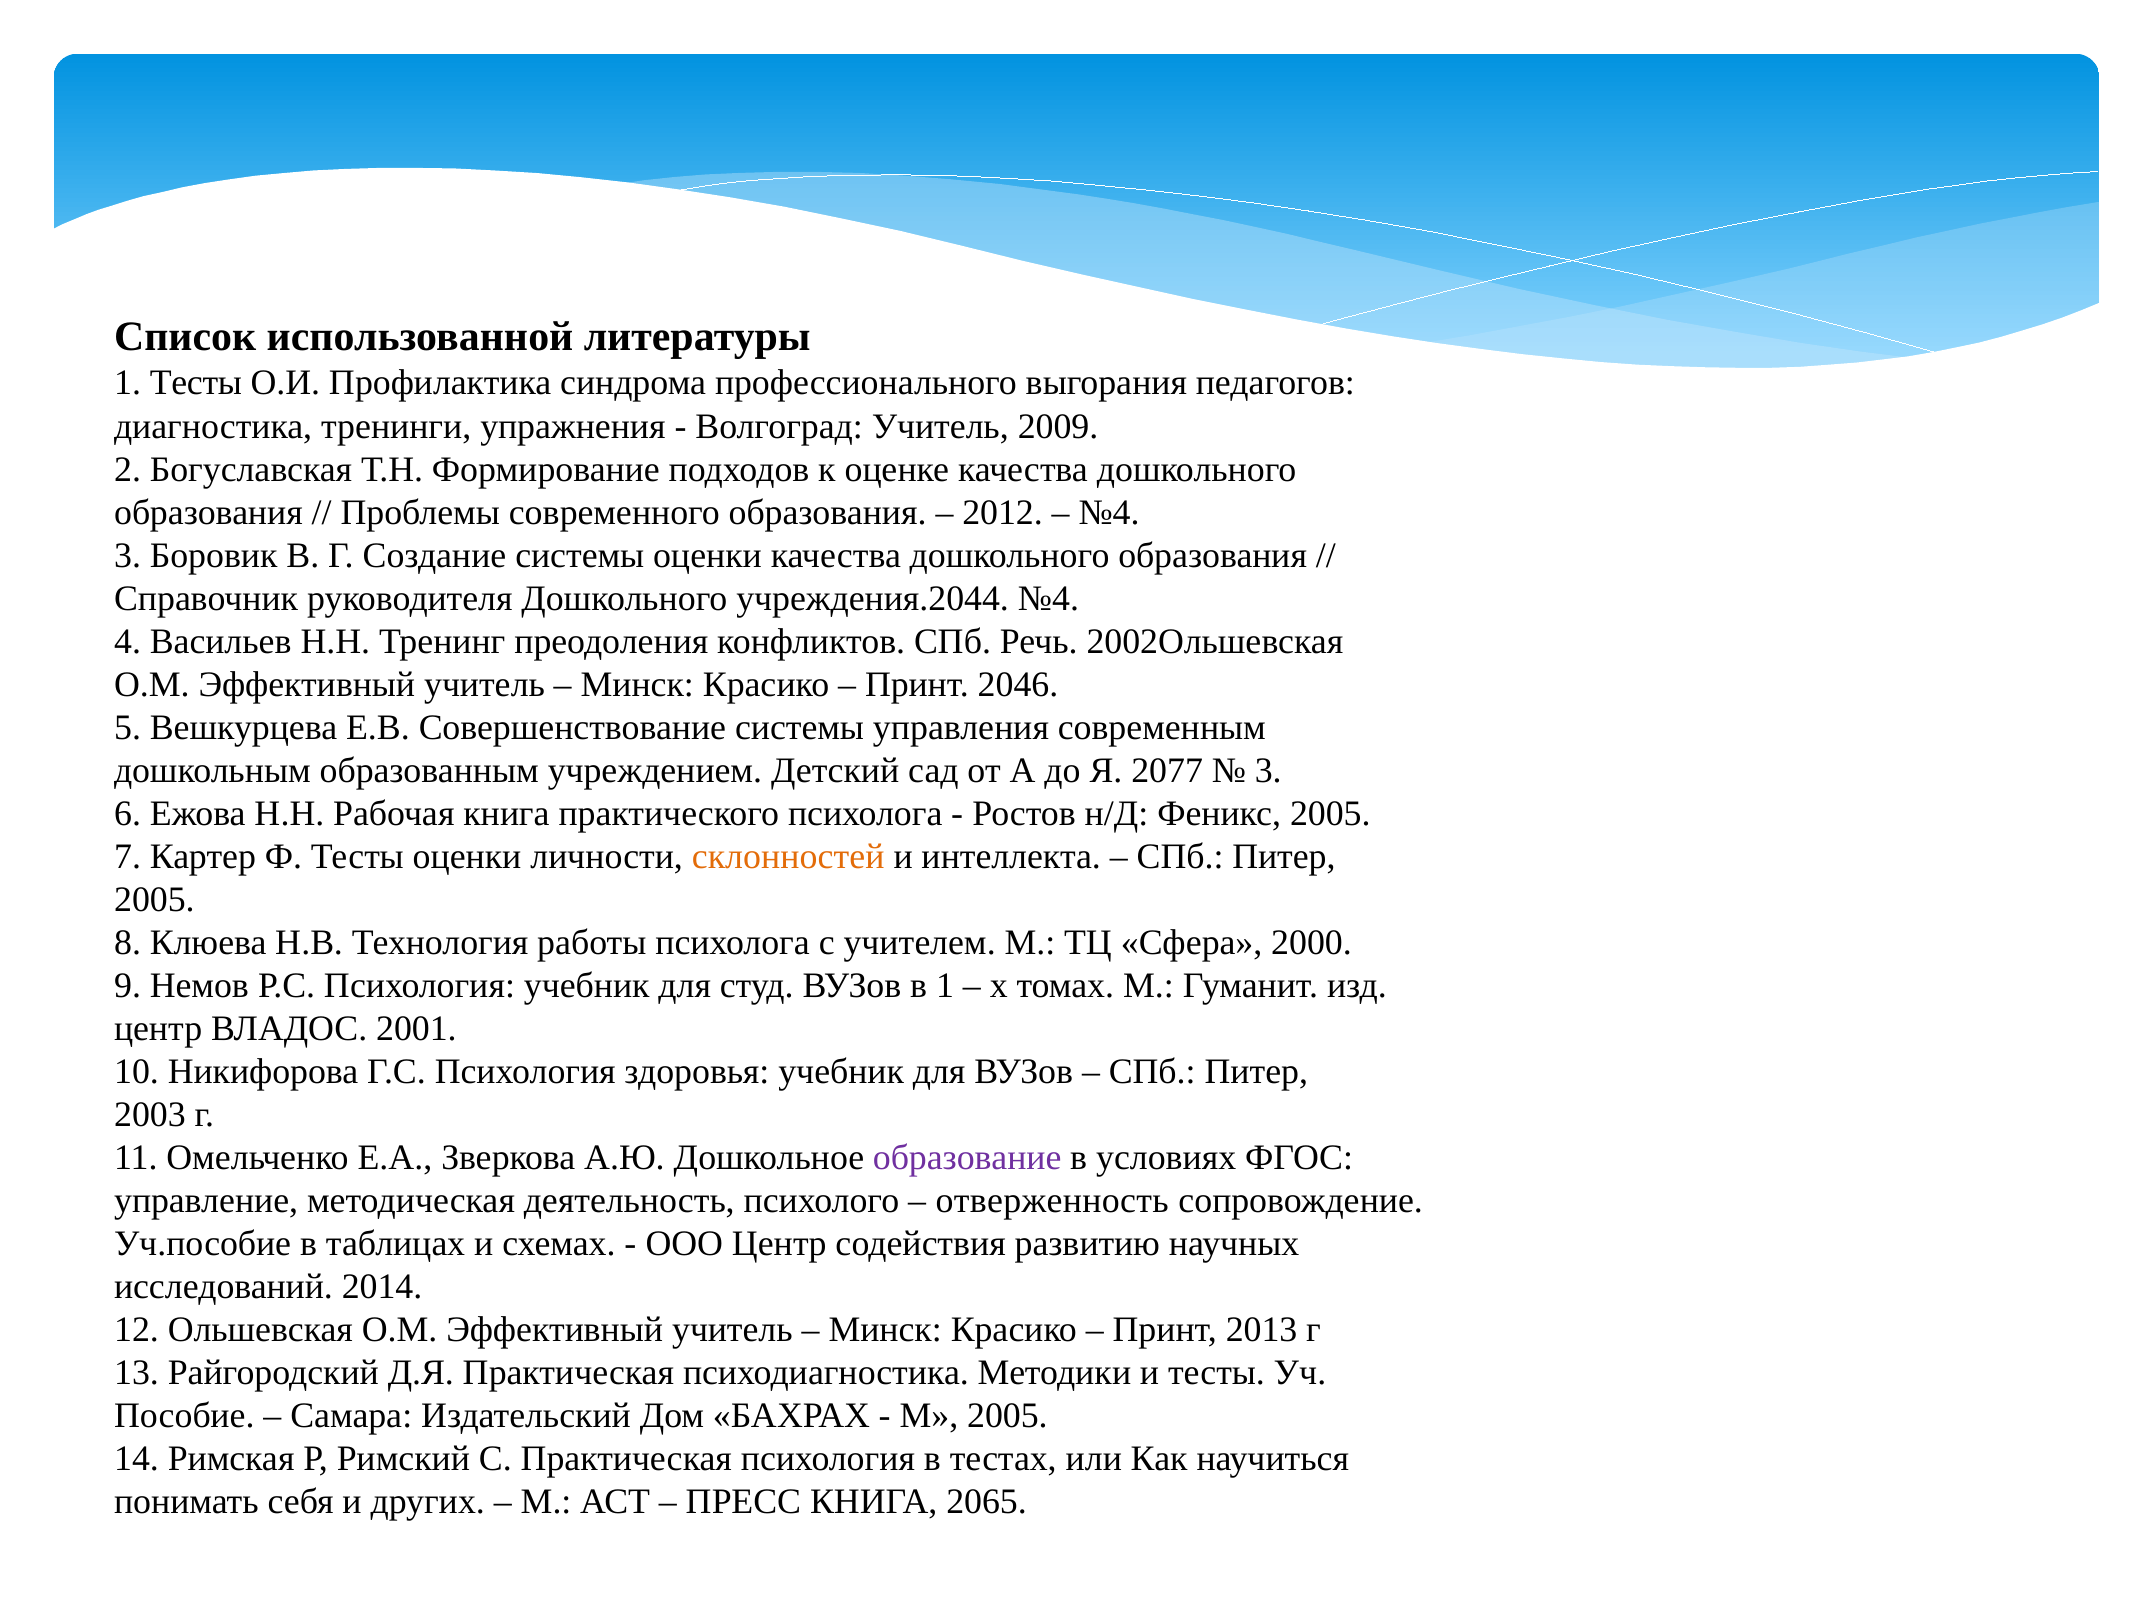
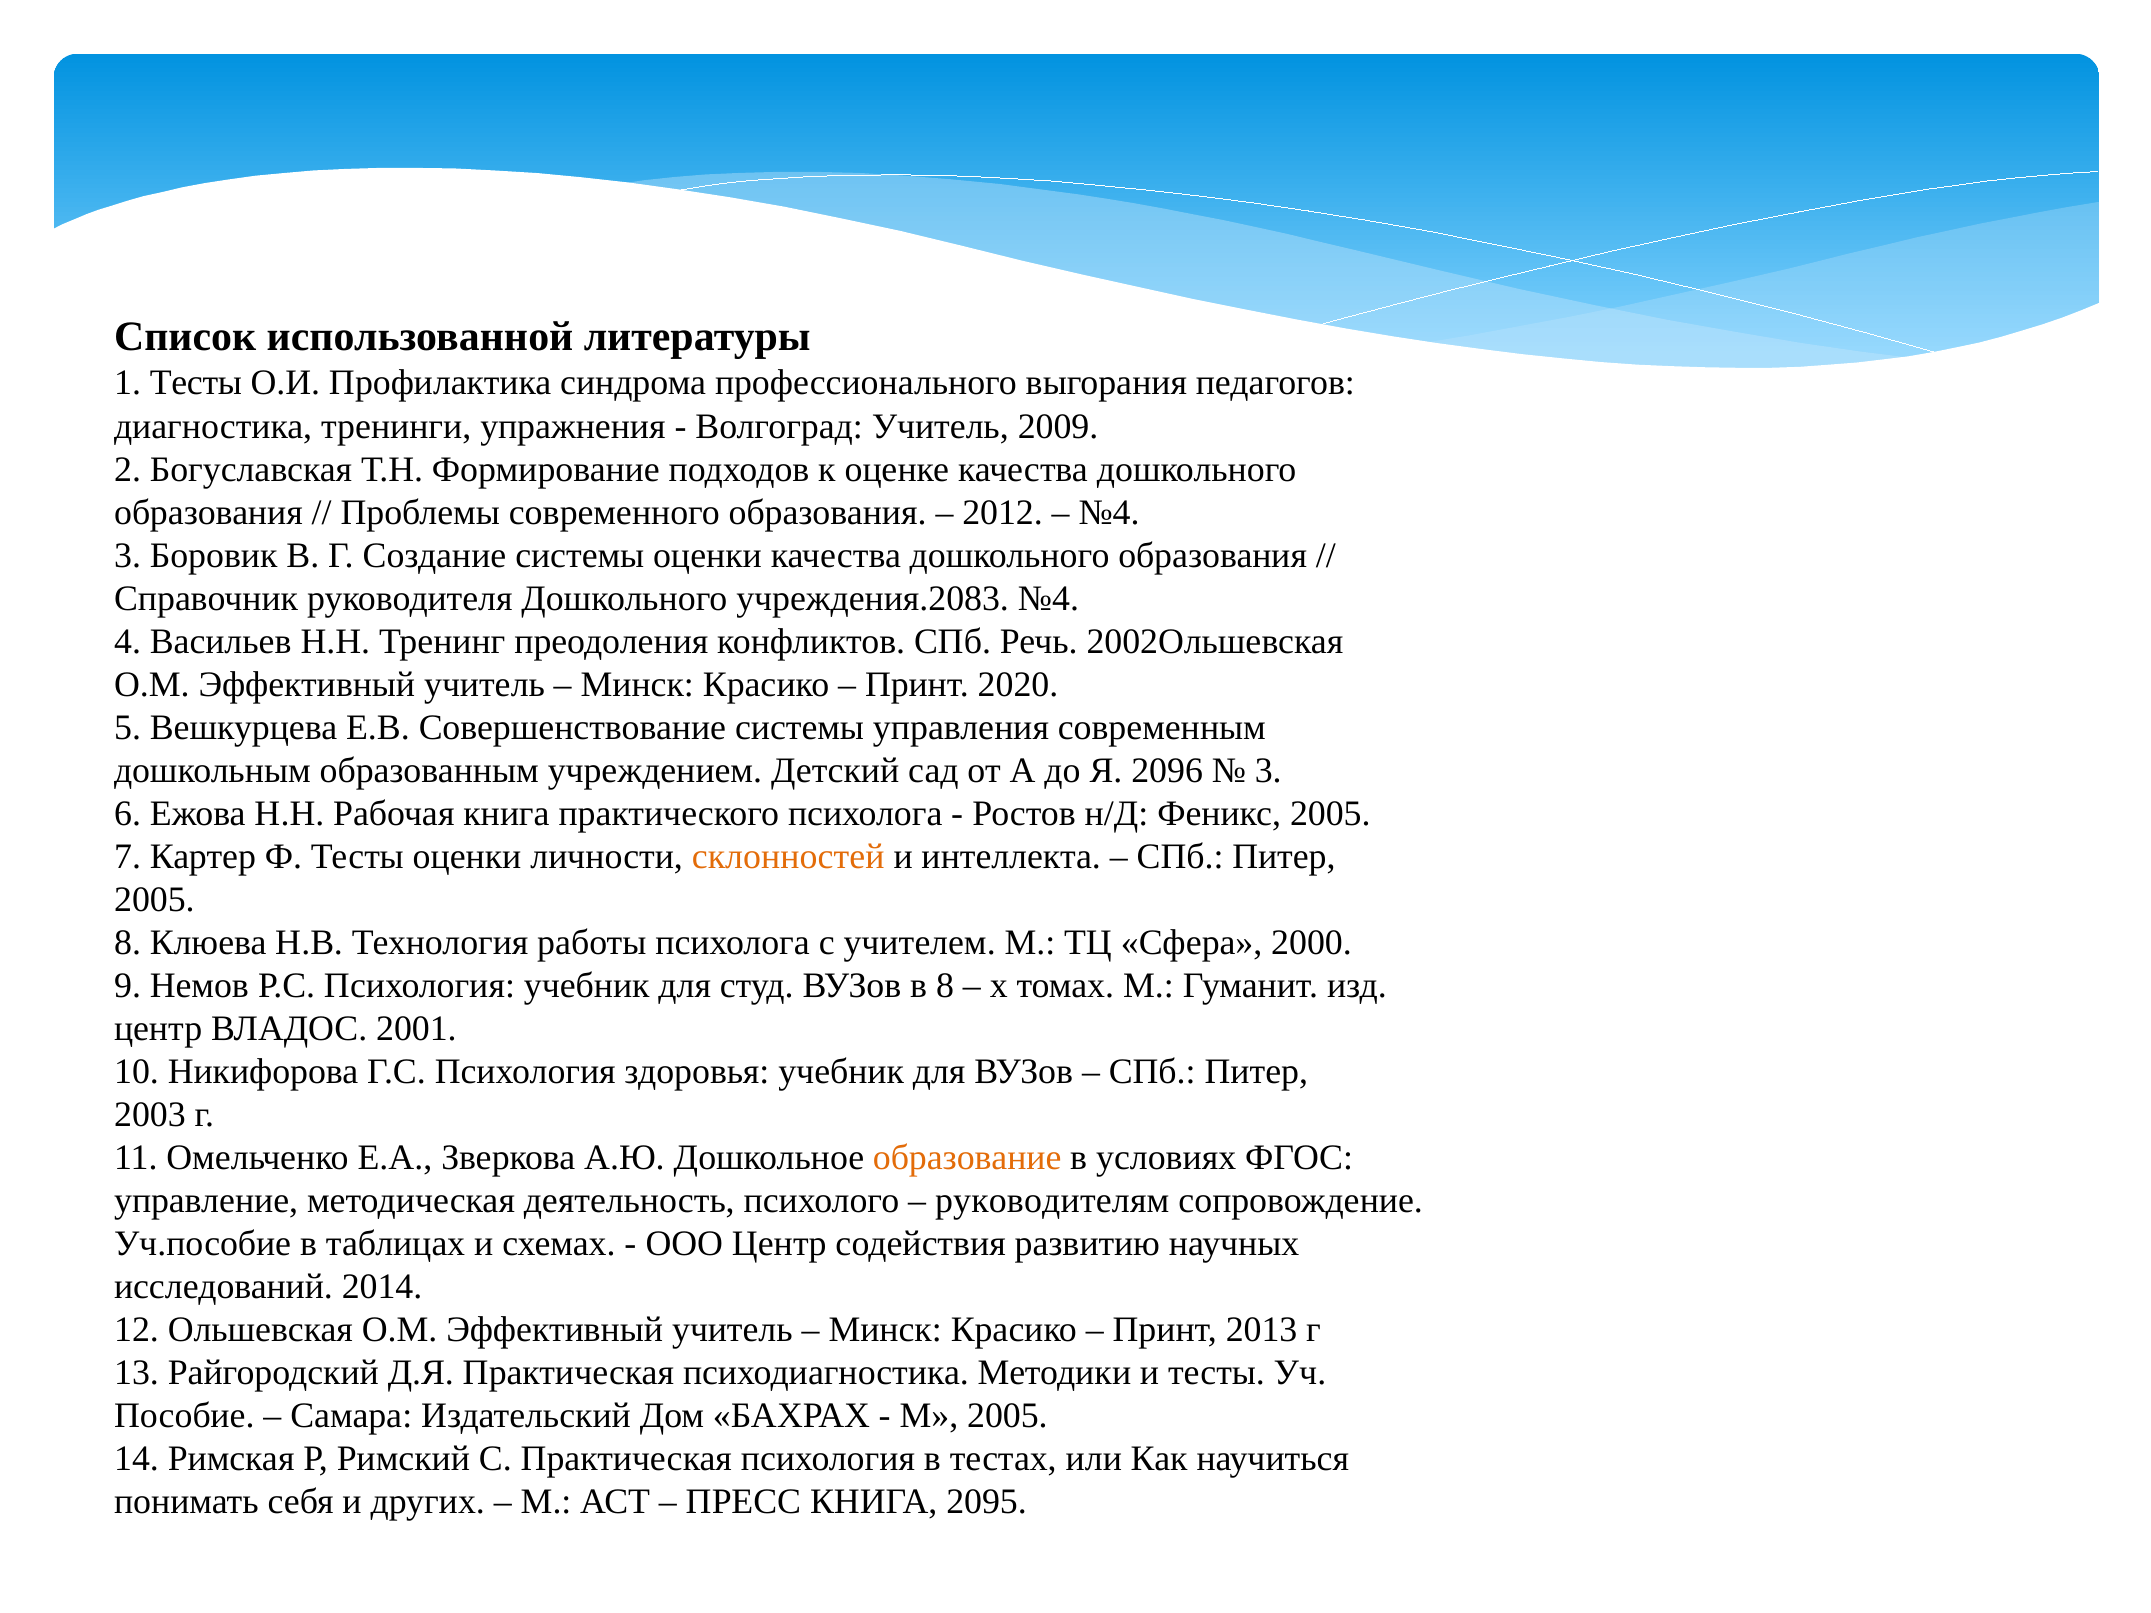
учреждения.2044: учреждения.2044 -> учреждения.2083 (873, 598)
2046: 2046 -> 2020 (1018, 684)
2077: 2077 -> 2096 (1167, 770)
в 1: 1 -> 8 (945, 986)
образование colour: purple -> orange (967, 1158)
отверженность: отверженность -> руководителям (1052, 1201)
2065: 2065 -> 2095 (986, 1502)
